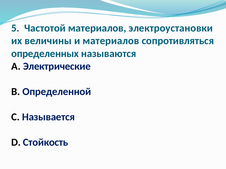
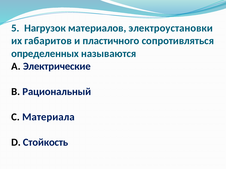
Частотой: Частотой -> Нагрузок (45, 28)
величины: величины -> габаритов (48, 41)
и материалов: материалов -> пластичного (111, 41)
Определенной: Определенной -> Рациональный (57, 92)
Называется: Называется -> Материала (48, 117)
